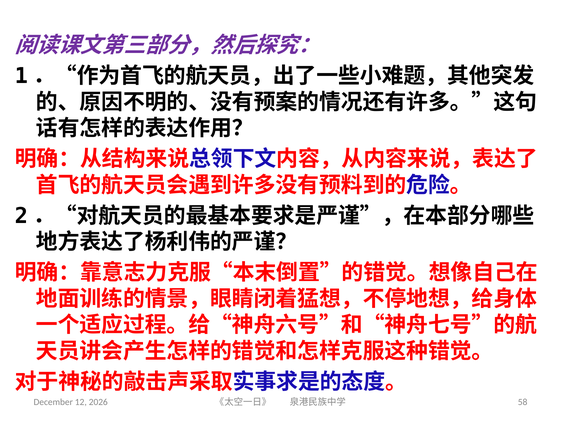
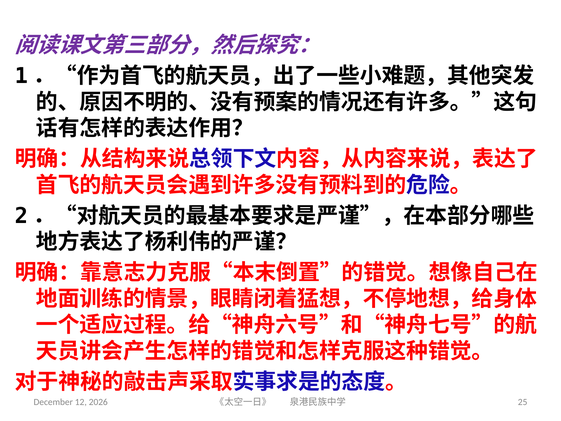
58: 58 -> 25 (523, 402)
